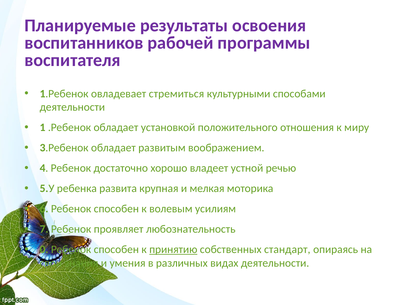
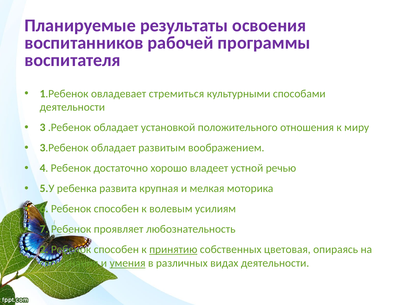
1: 1 -> 3 (43, 128)
0: 0 -> 2 (44, 250)
стандарт: стандарт -> цветовая (287, 250)
умения underline: none -> present (128, 263)
